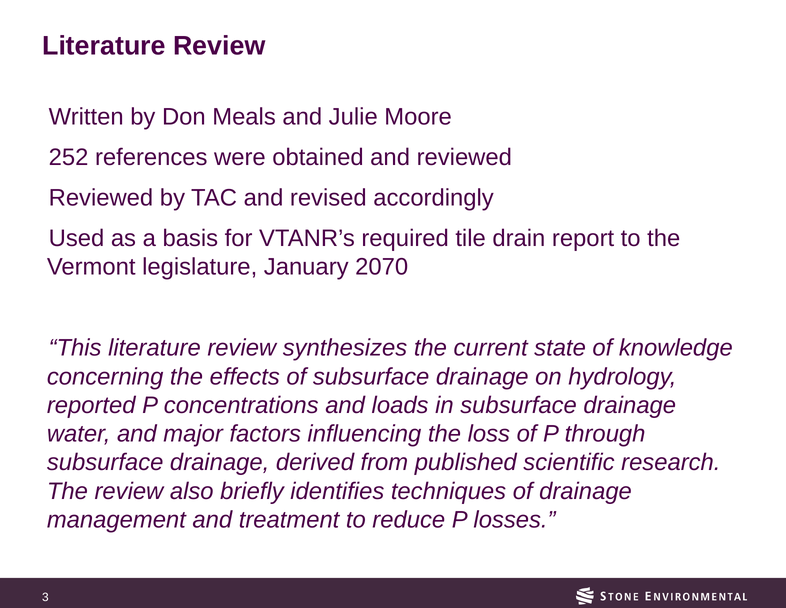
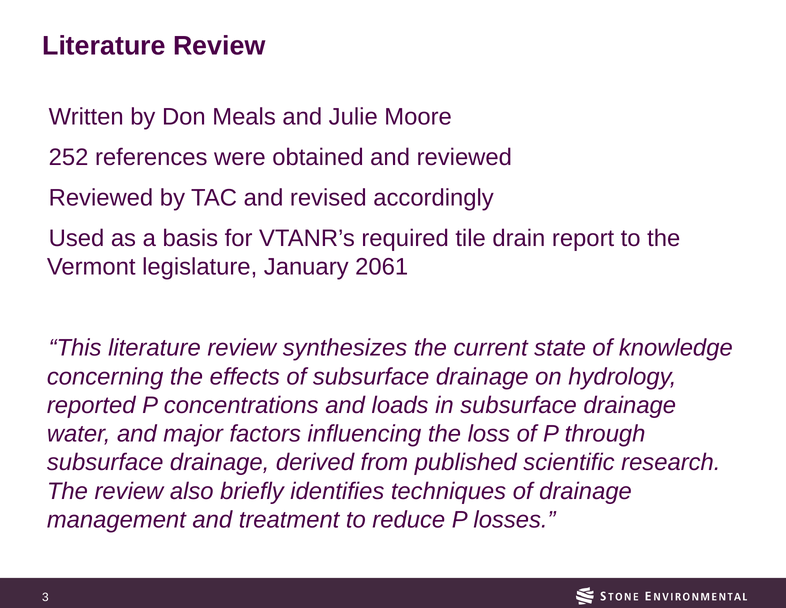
2070: 2070 -> 2061 (382, 267)
